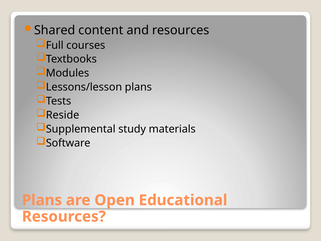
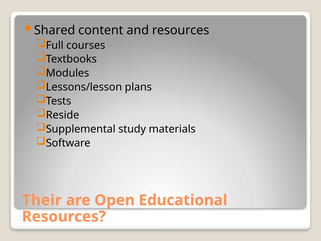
Plans: Plans -> Their (42, 200)
